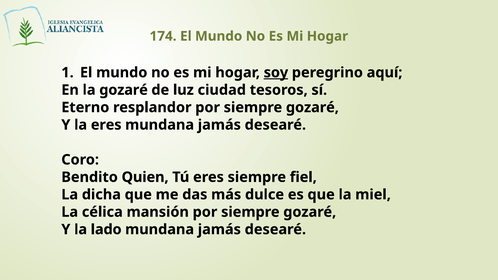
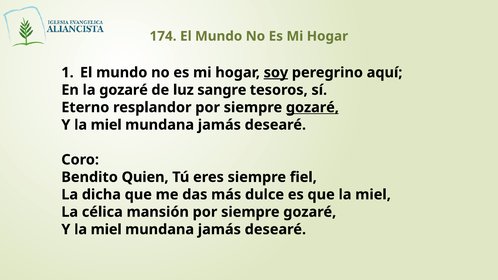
ciudad: ciudad -> sangre (222, 90)
gozaré underline: none -> present (312, 107)
eres: eres -> miel (106, 125)
lado: lado -> miel (106, 230)
